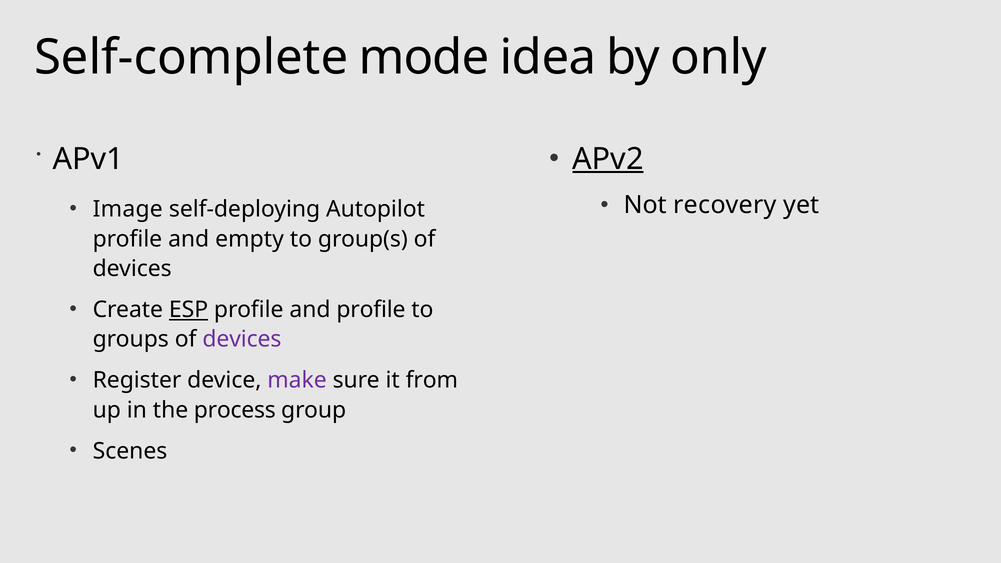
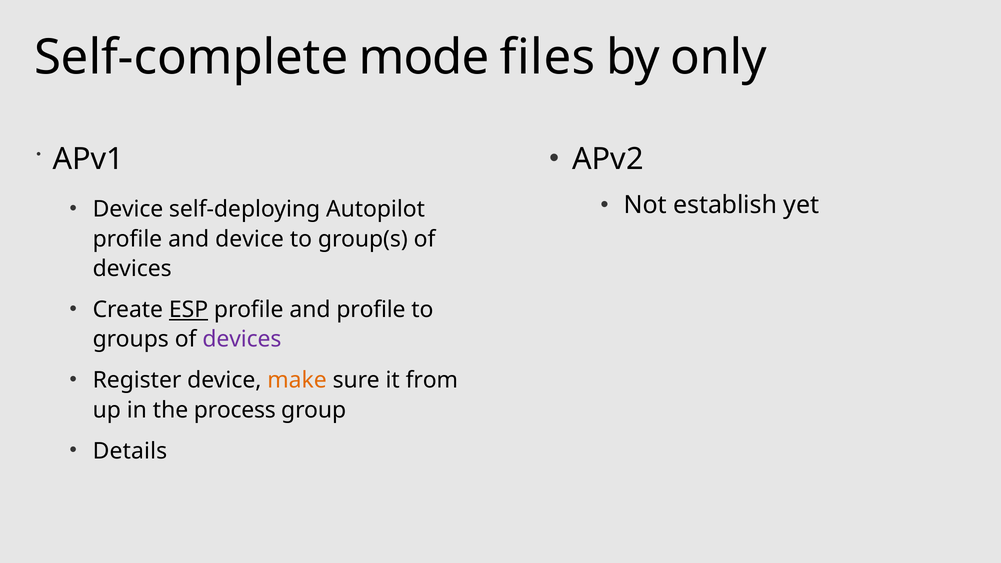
idea: idea -> files (548, 57)
APv2 underline: present -> none (608, 159)
recovery: recovery -> establish (725, 205)
Image: Image -> Device (128, 209)
and empty: empty -> device (250, 239)
make colour: purple -> orange (297, 380)
Scenes: Scenes -> Details (130, 451)
